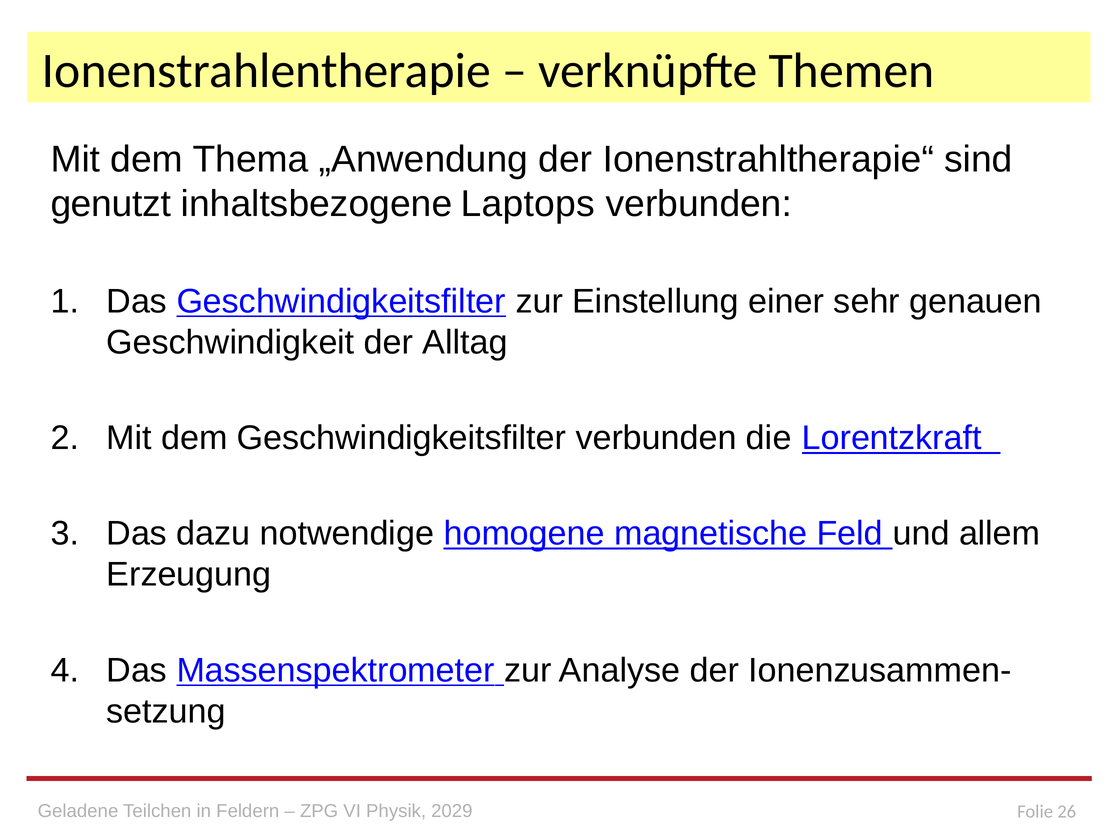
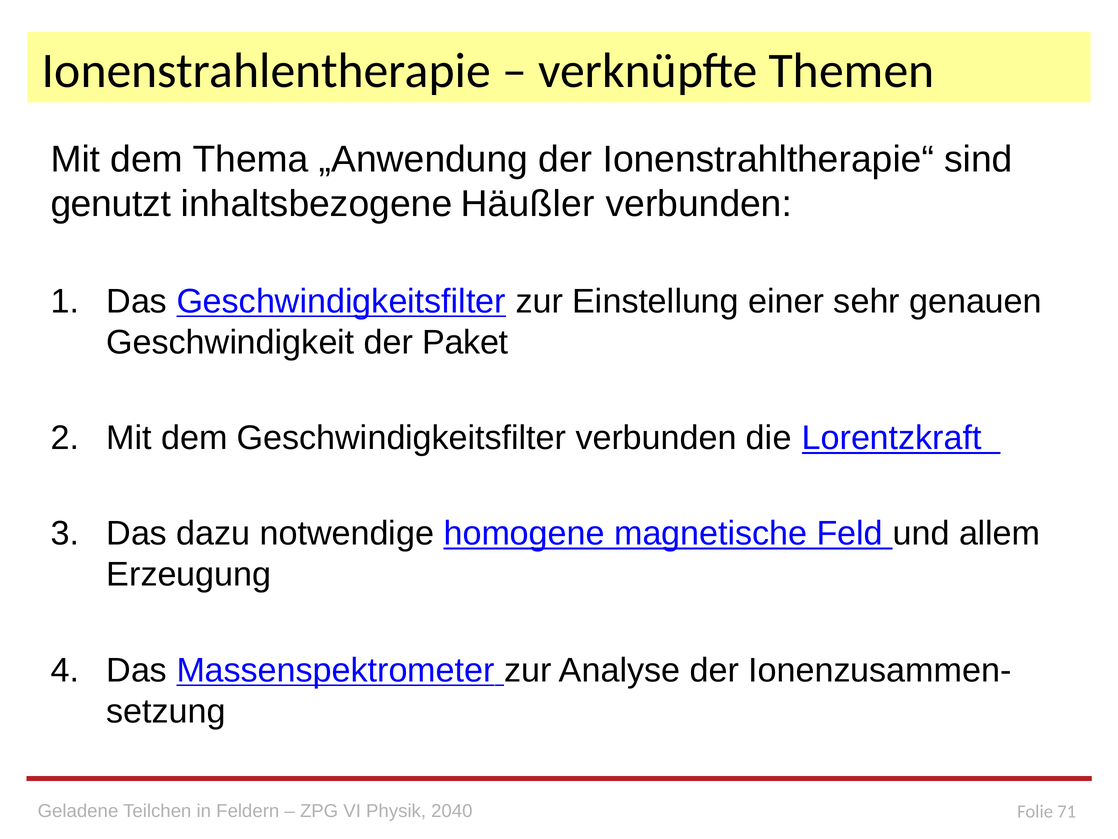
Laptops: Laptops -> Häußler (528, 204)
Alltag: Alltag -> Paket (465, 342)
2029: 2029 -> 2040 (452, 810)
26: 26 -> 71 (1067, 811)
